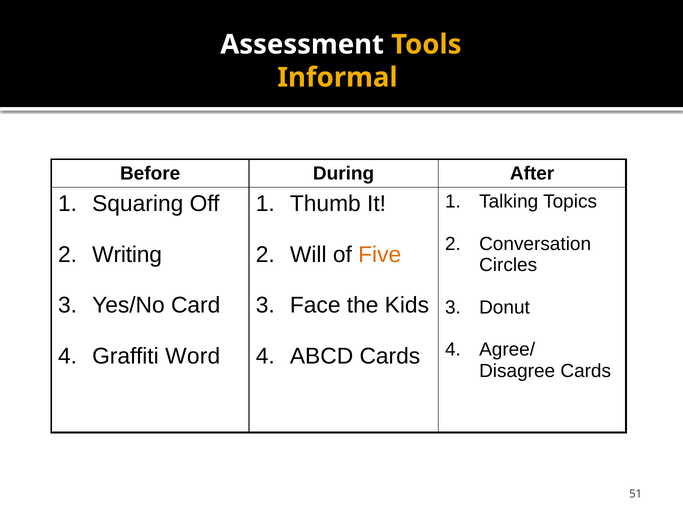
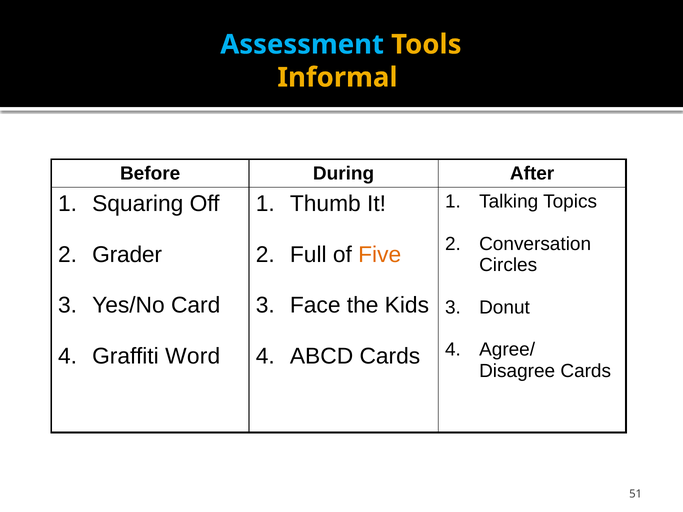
Assessment colour: white -> light blue (302, 45)
Writing: Writing -> Grader (127, 255)
Will: Will -> Full (308, 255)
